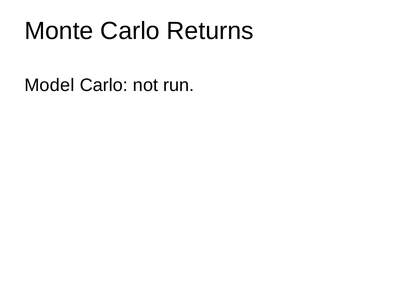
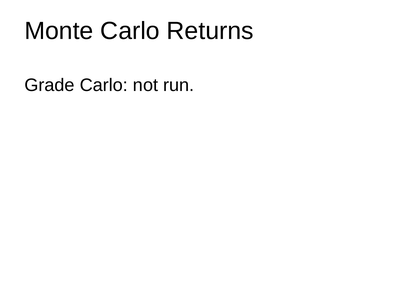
Model: Model -> Grade (49, 85)
